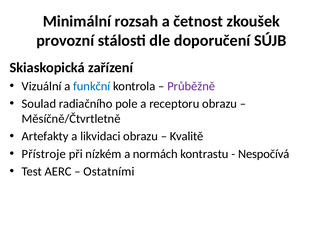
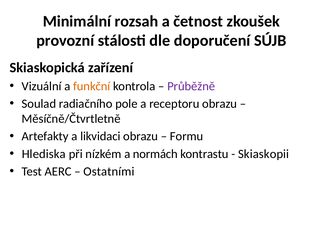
funkční colour: blue -> orange (92, 86)
Kvalitě: Kvalitě -> Formu (187, 136)
Přístroje: Přístroje -> Hlediska (44, 154)
Nespočívá: Nespočívá -> Skiaskopii (264, 154)
